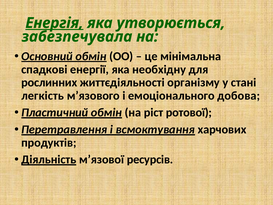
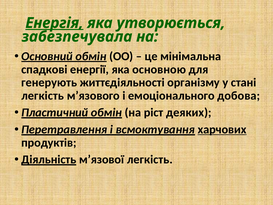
необхідну: необхідну -> основною (159, 69)
рослинних: рослинних -> генерують (49, 82)
ротової: ротової -> деяких (189, 112)
харчових underline: none -> present (222, 129)
м’язової ресурсів: ресурсів -> легкість (150, 159)
